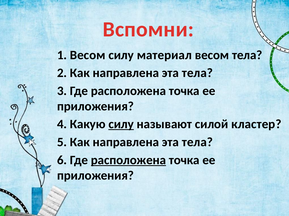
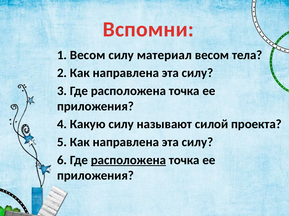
тела: тела -> силу (197, 73)
силу underline: present -> none (121, 125)
кластер: кластер -> проекта (256, 125)
тела: тела -> силу (197, 143)
